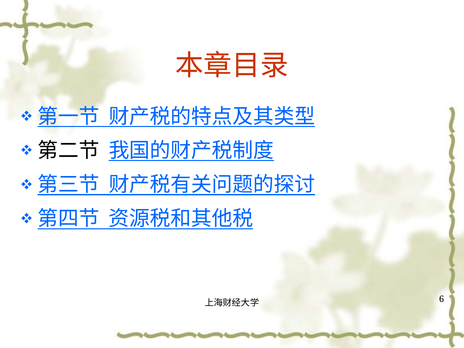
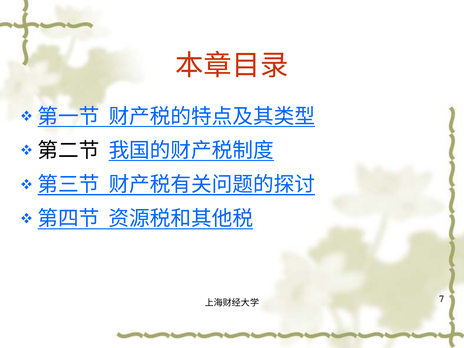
6: 6 -> 7 (442, 299)
